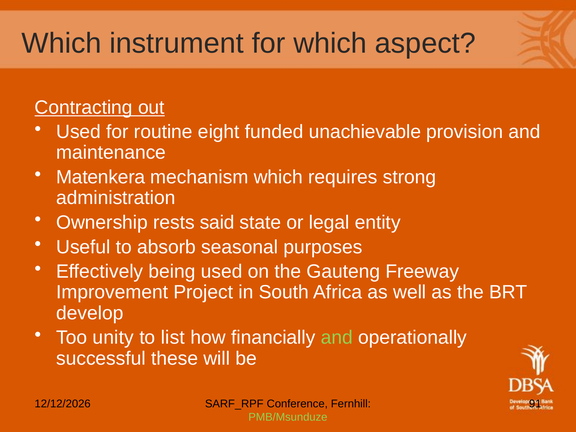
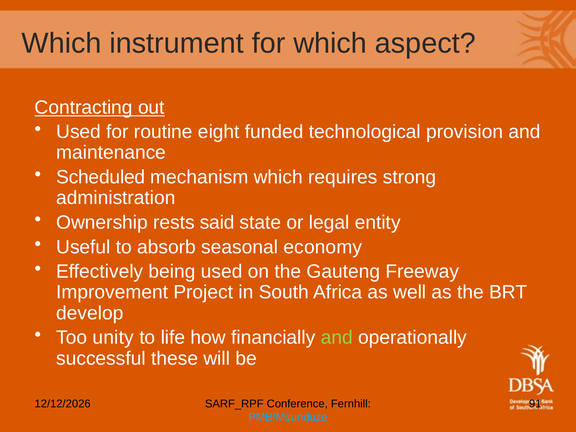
unachievable: unachievable -> technological (365, 132)
Matenkera: Matenkera -> Scheduled (101, 177)
purposes: purposes -> economy (323, 247)
list: list -> life (173, 338)
PMB/Msunduze colour: light green -> light blue (288, 417)
